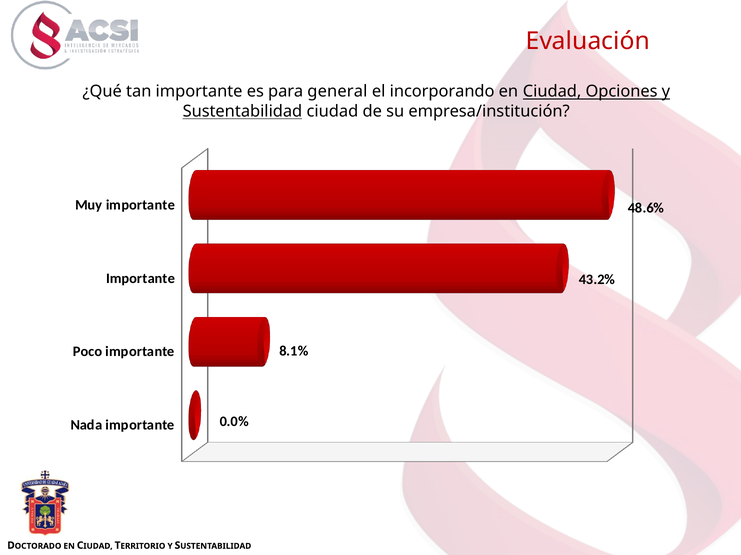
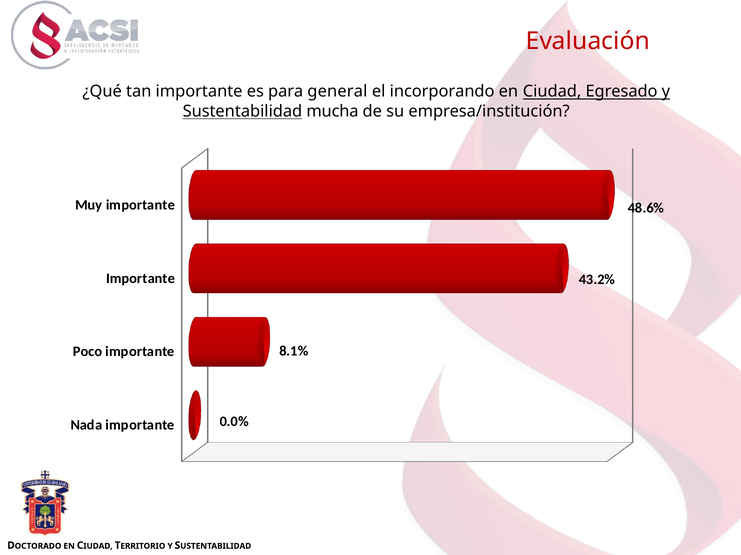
Opciones: Opciones -> Egresado (622, 92)
Sustentabilidad ciudad: ciudad -> mucha (332, 111)
